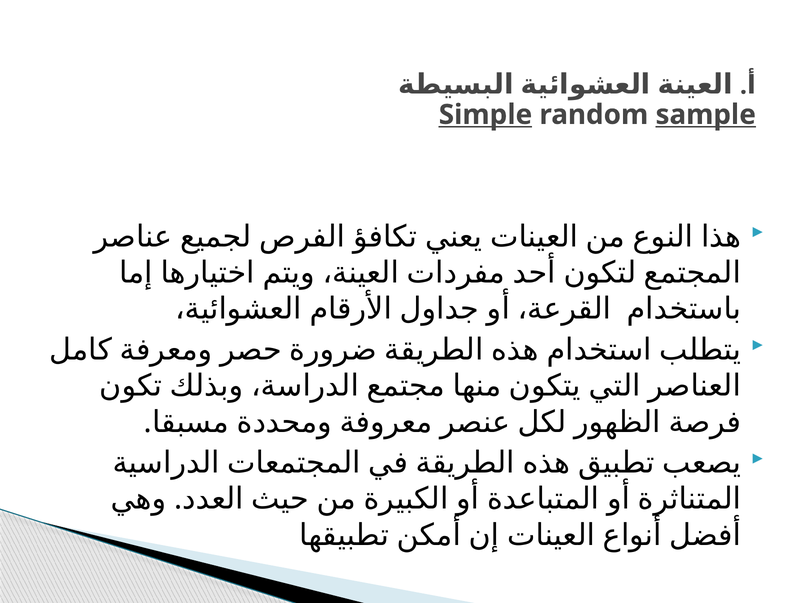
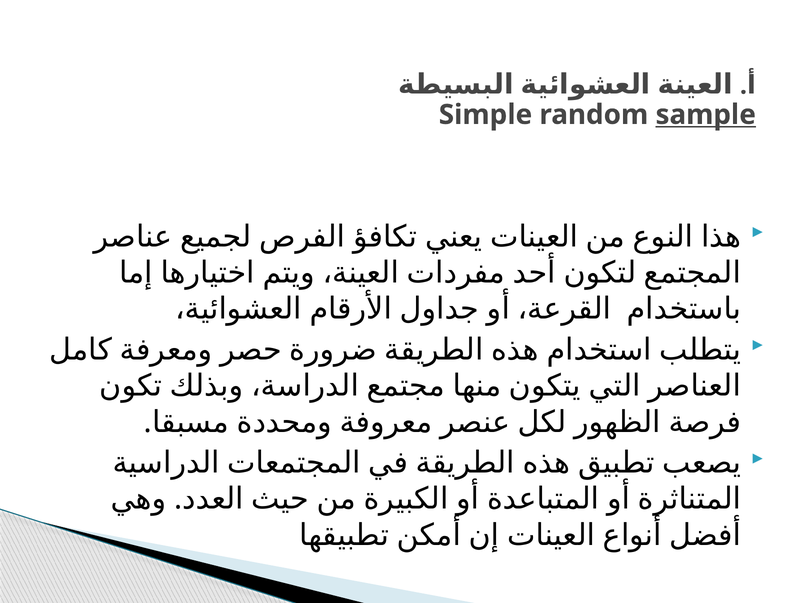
Simple underline: present -> none (485, 115)
